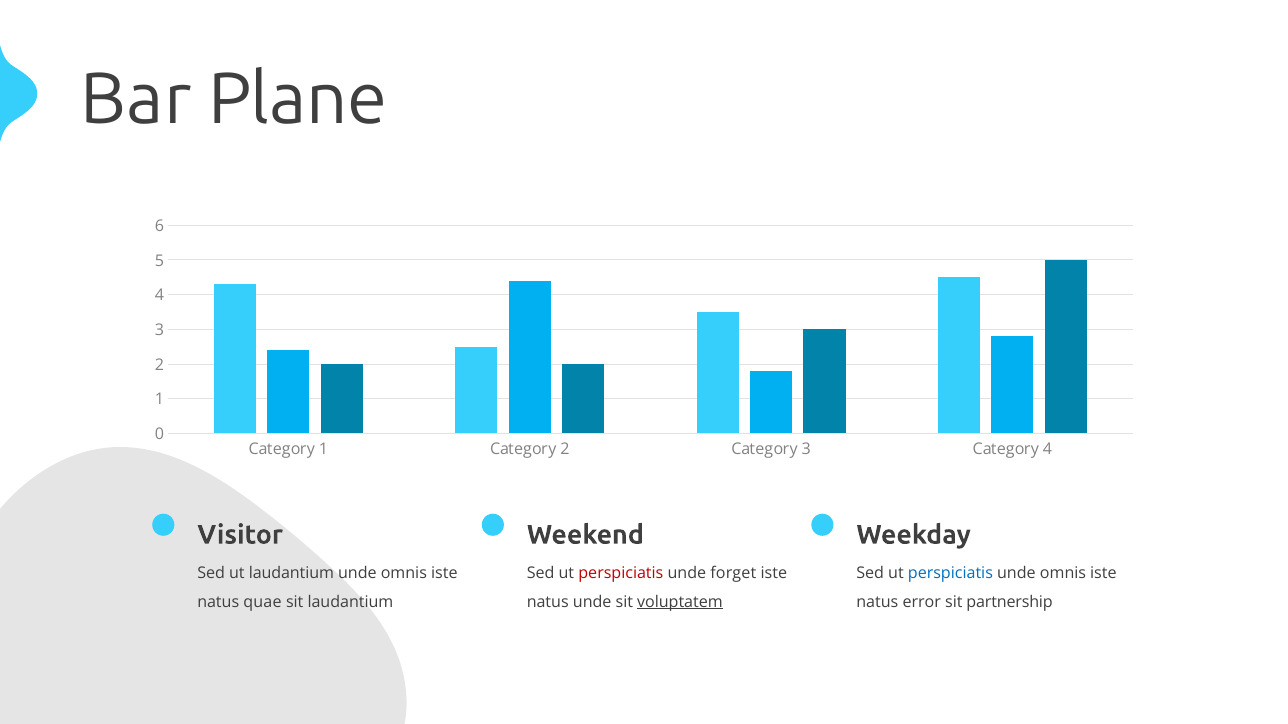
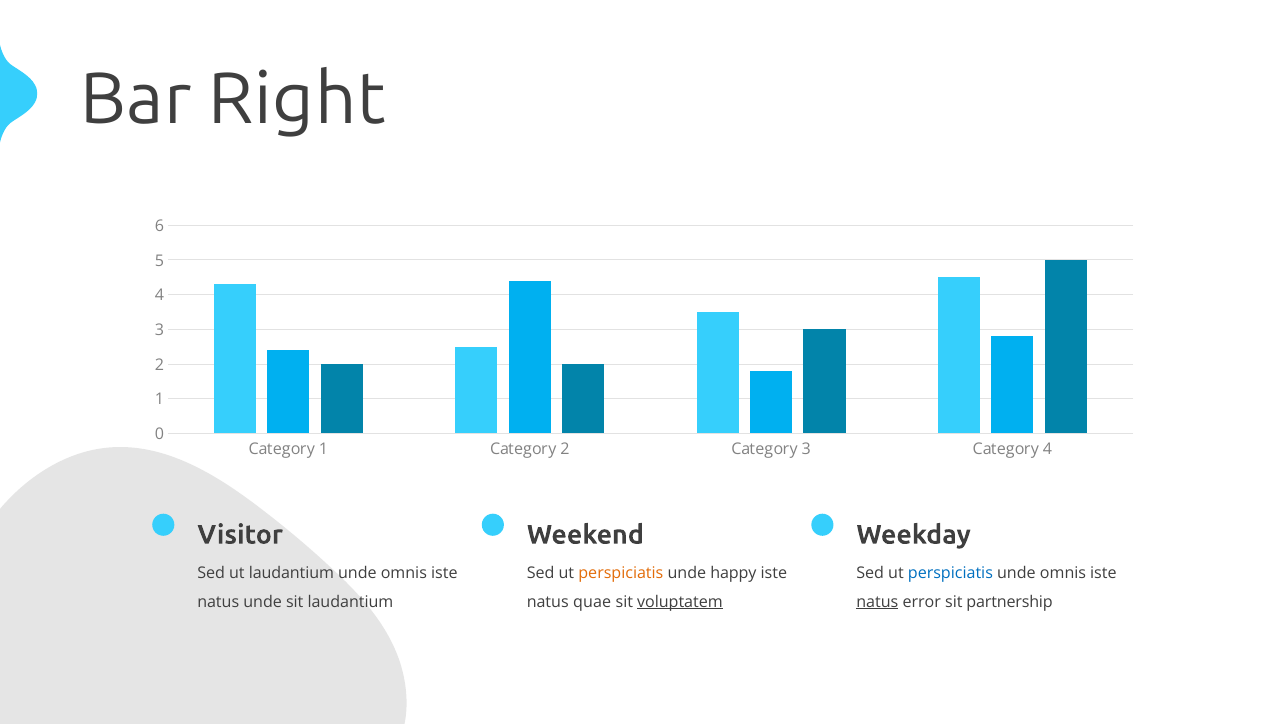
Plane: Plane -> Right (297, 100)
perspiciatis colour: red -> orange (621, 573)
forget: forget -> happy (733, 573)
natus quae: quae -> unde (263, 602)
natus unde: unde -> quae (592, 602)
natus underline: none -> present (877, 602)
